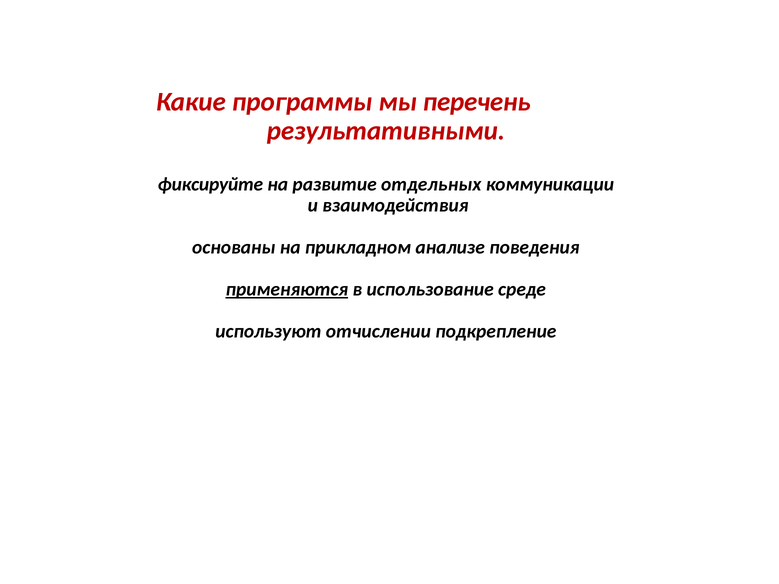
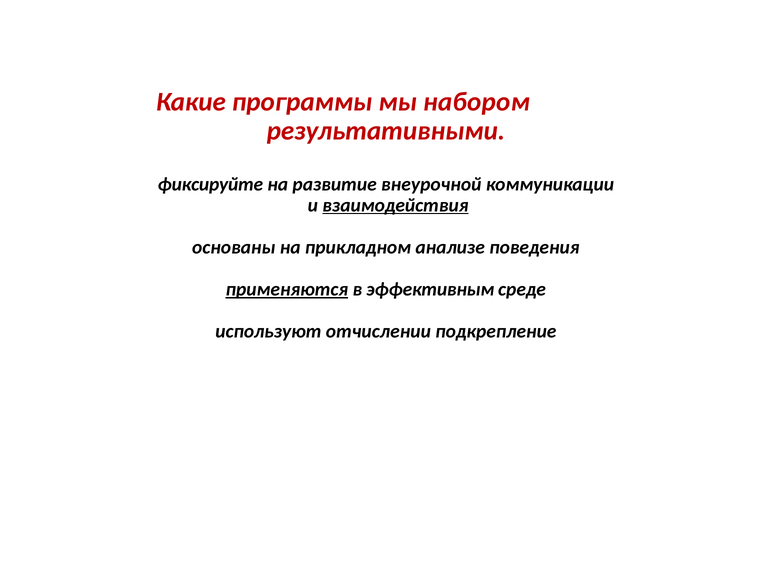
перечень: перечень -> набором (476, 102)
отдельных: отдельных -> внеурочной (431, 184)
взаимодействия underline: none -> present (395, 205)
использование: использование -> эффективным (430, 290)
